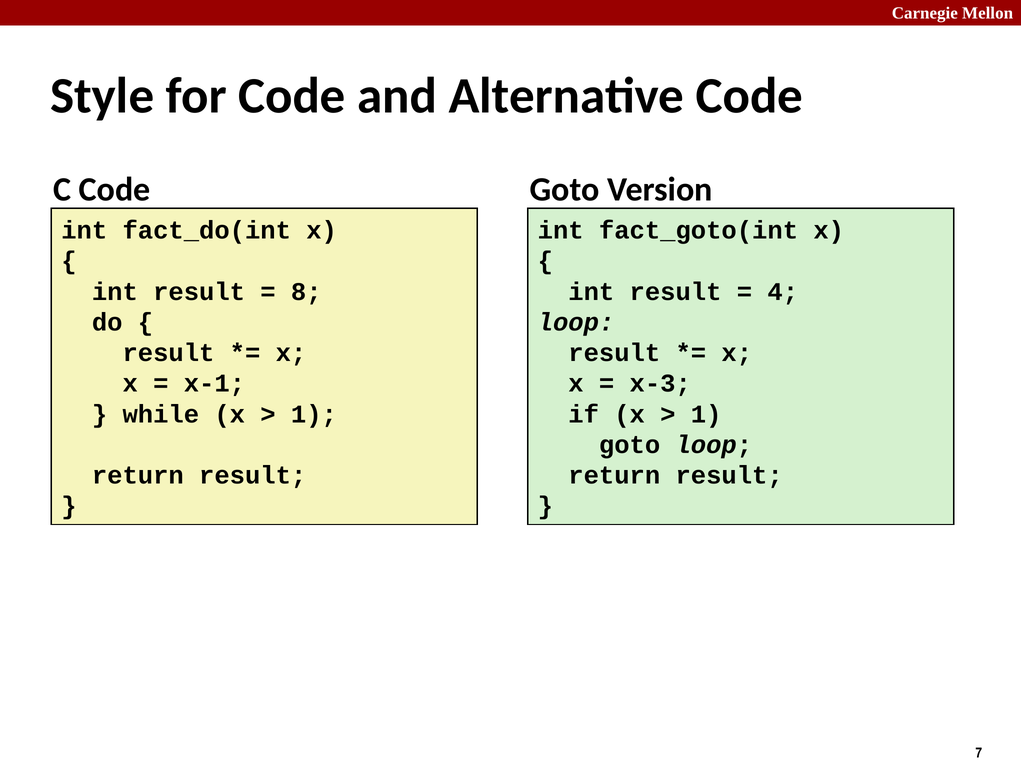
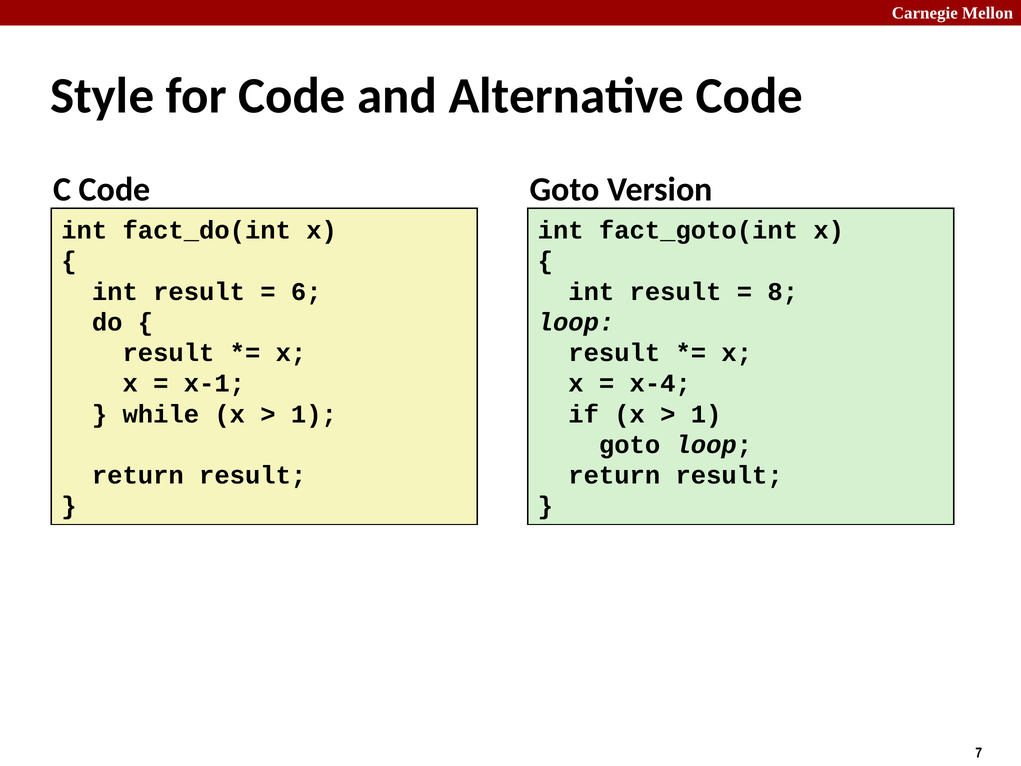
8: 8 -> 6 (306, 291)
4: 4 -> 8 (783, 291)
x-3: x-3 -> x-4 (660, 383)
